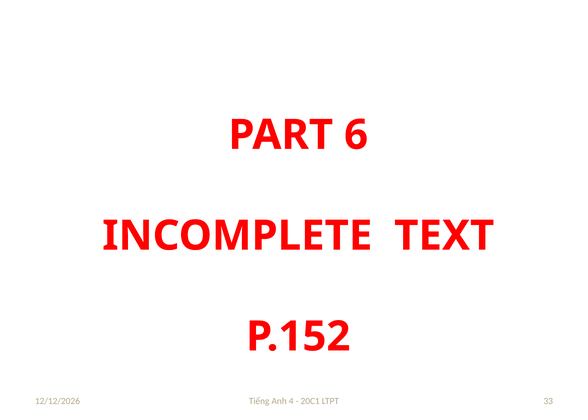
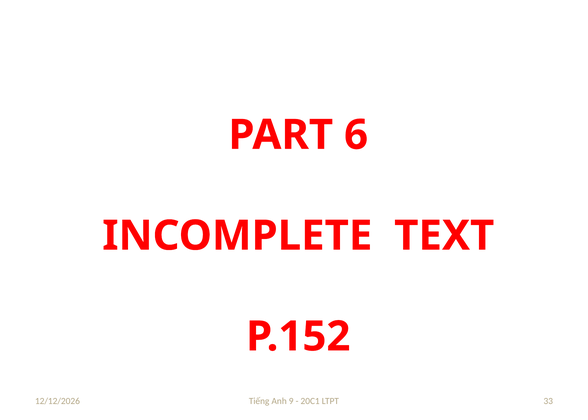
4: 4 -> 9 (291, 401)
